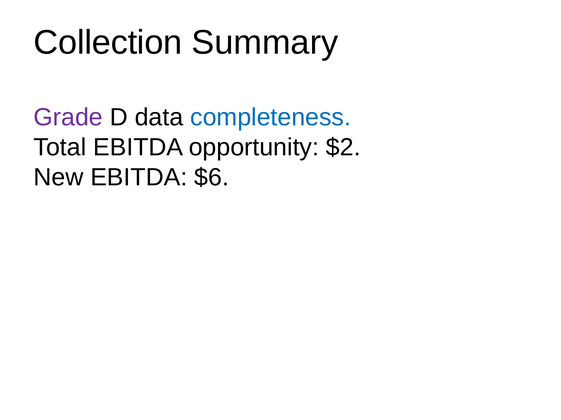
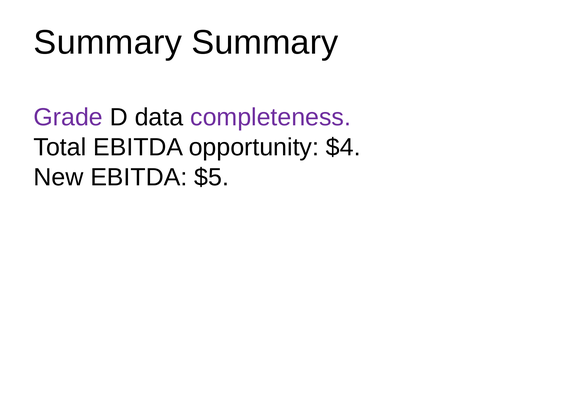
Collection: Collection -> Summary (108, 43)
completeness colour: blue -> purple (271, 118)
$2: $2 -> $4 (343, 148)
$6: $6 -> $5 (212, 177)
